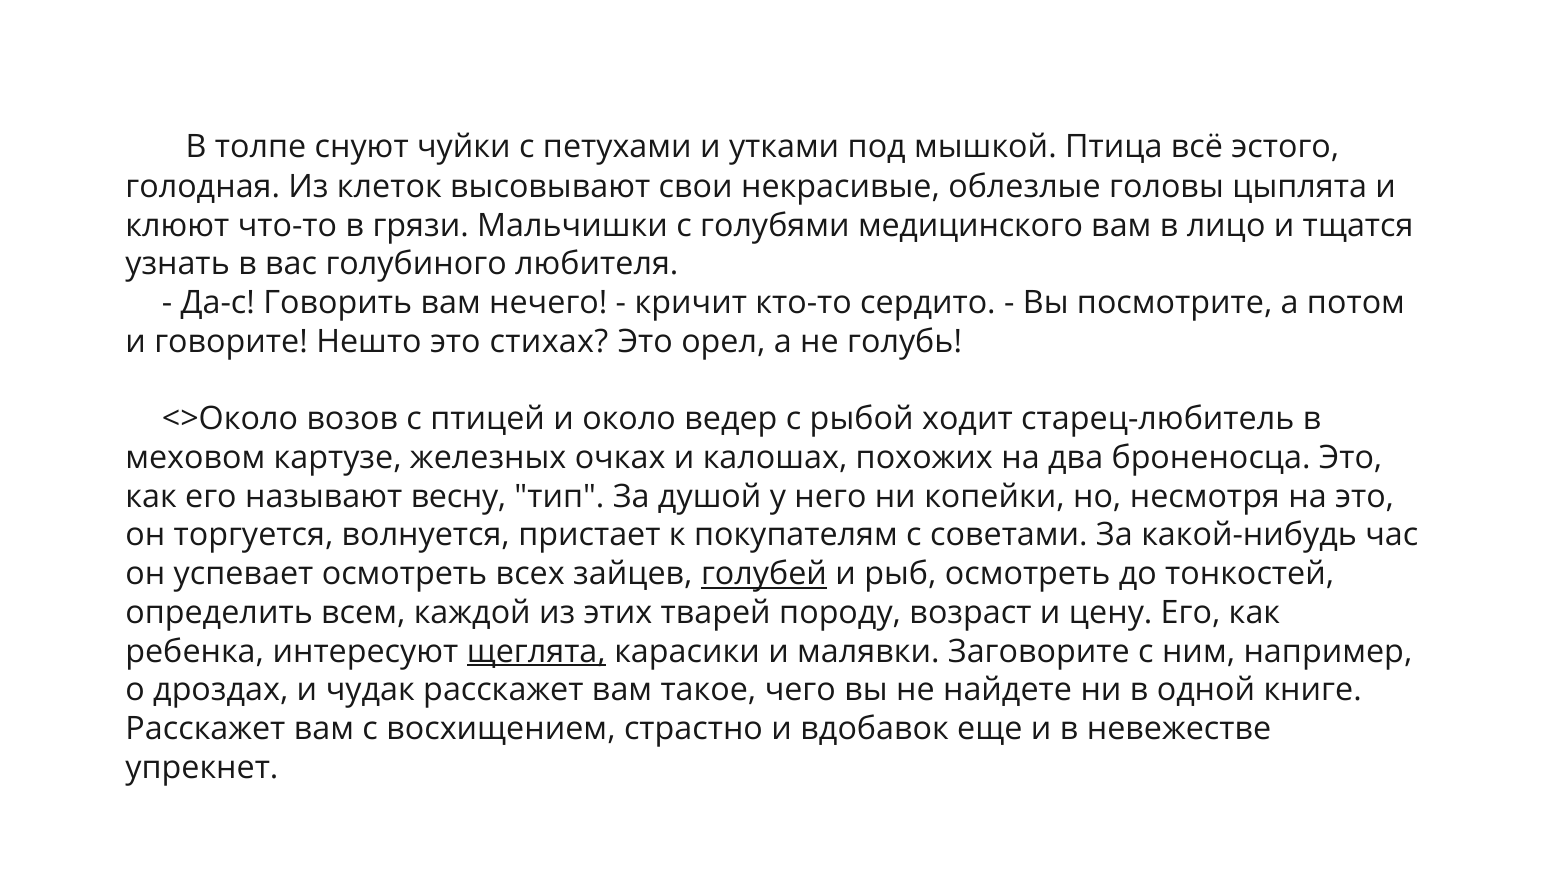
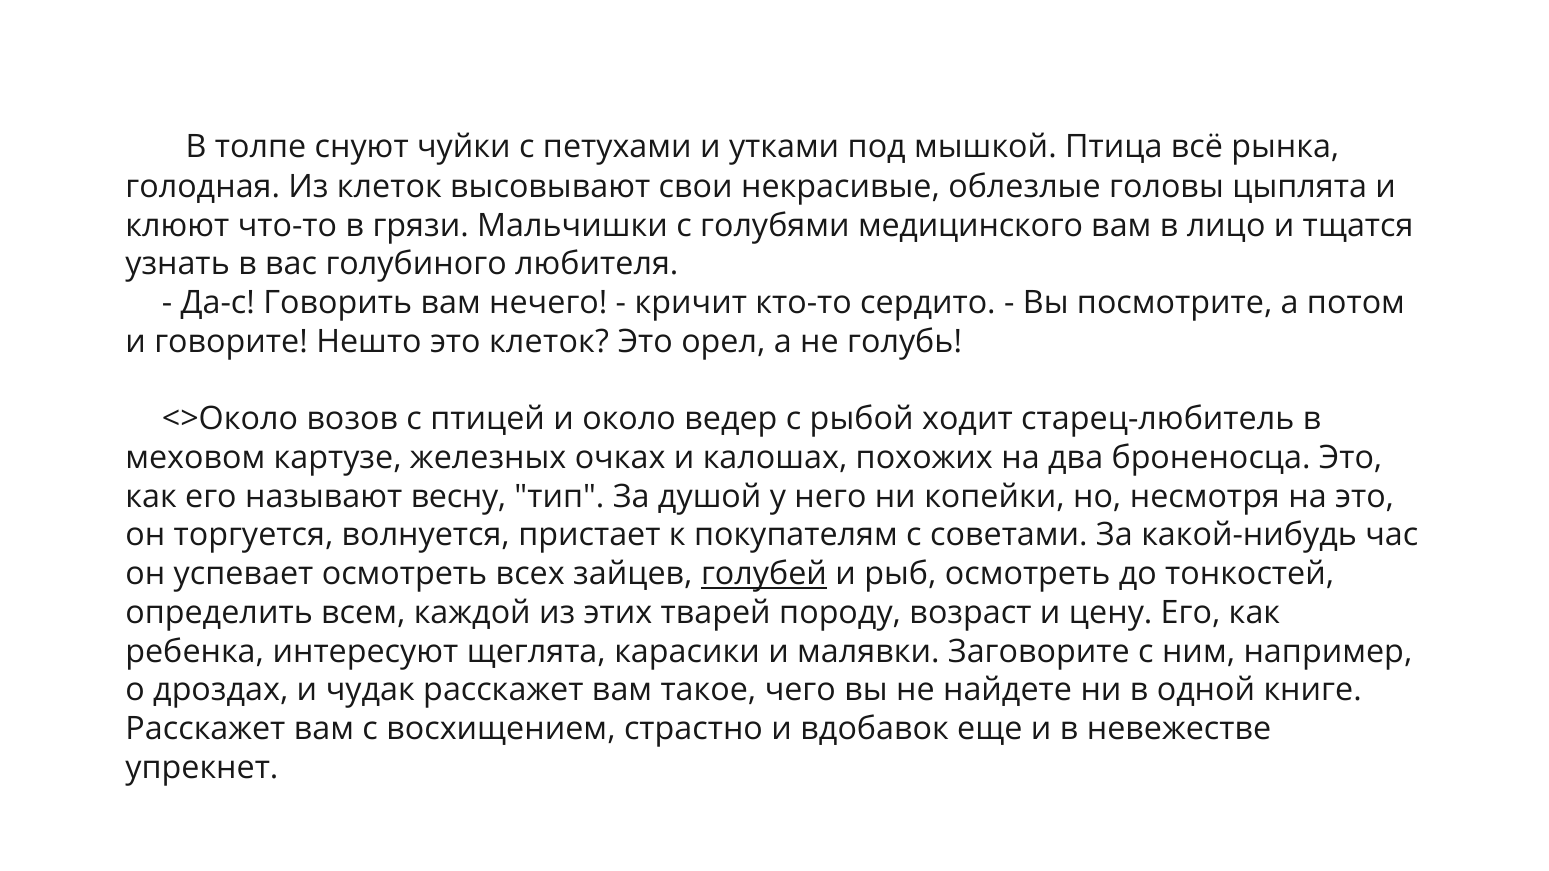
эстого: эстого -> рынка (1285, 147)
это стихах: стихах -> клеток (549, 342)
щеглята underline: present -> none (536, 652)
